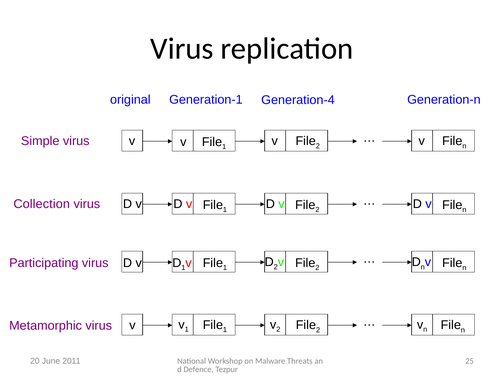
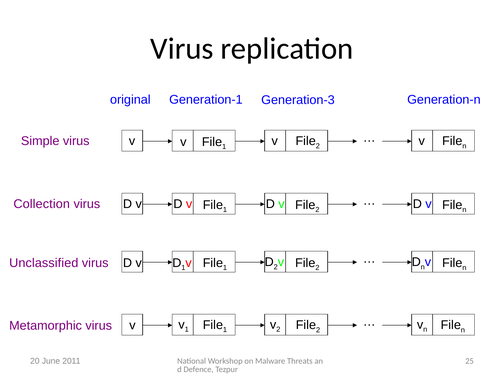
Generation-4: Generation-4 -> Generation-3 (298, 100)
Participating: Participating -> Unclassified (44, 263)
